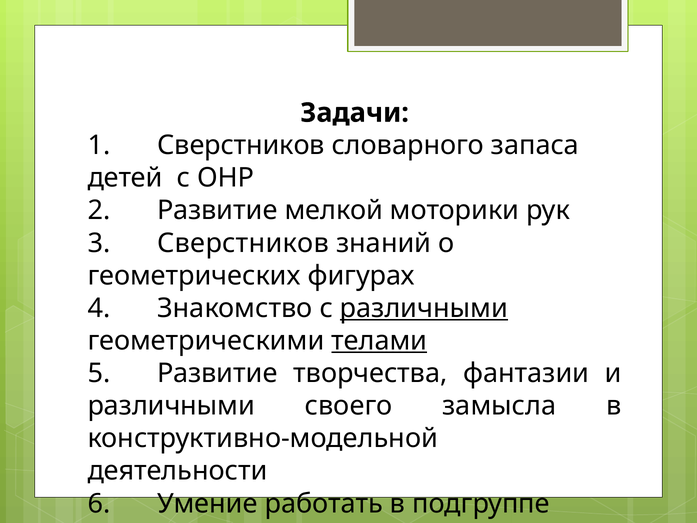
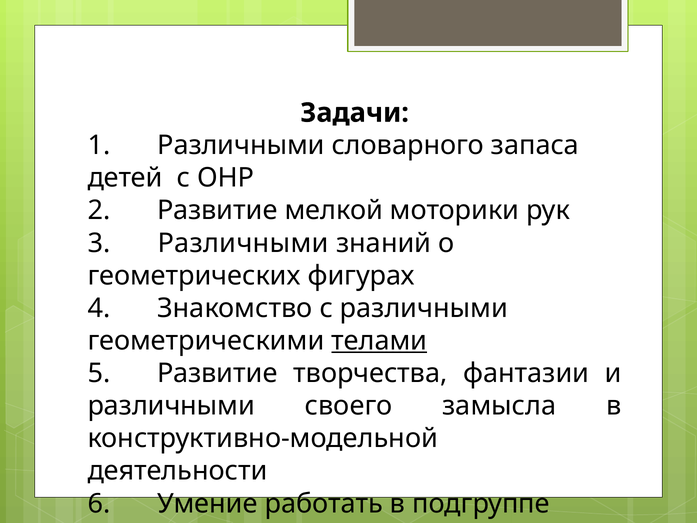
1 Сверстников: Сверстников -> Различными (241, 145)
3 Сверстников: Сверстников -> Различными (243, 243)
различными underline: present -> none (424, 308)
